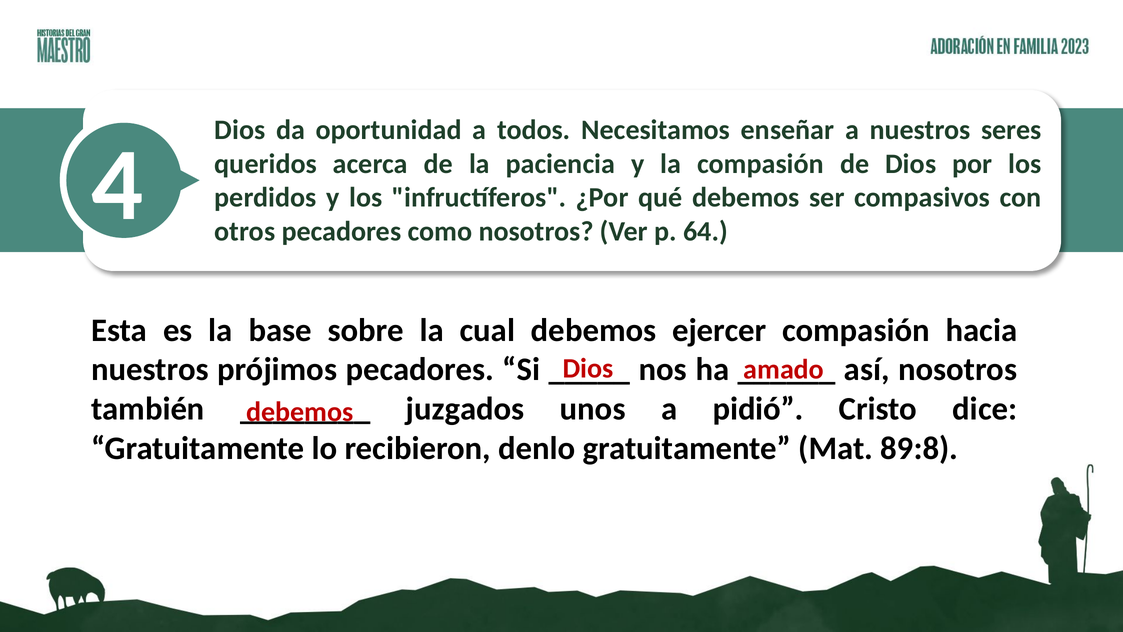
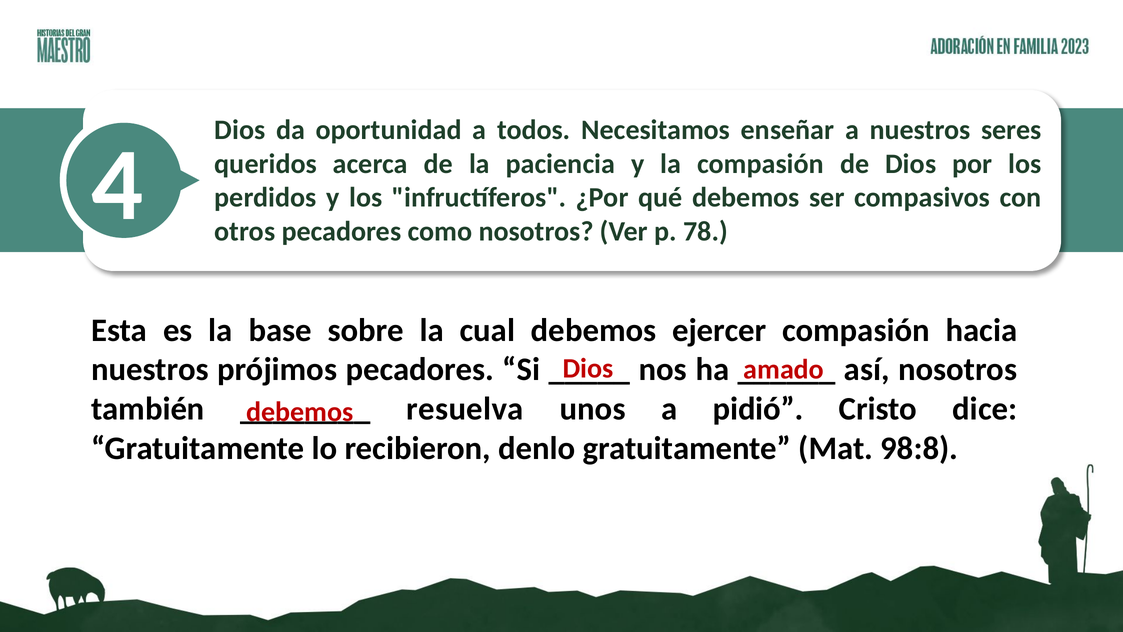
64: 64 -> 78 (705, 231)
juzgados: juzgados -> resuelva (465, 409)
89:8: 89:8 -> 98:8 (919, 448)
